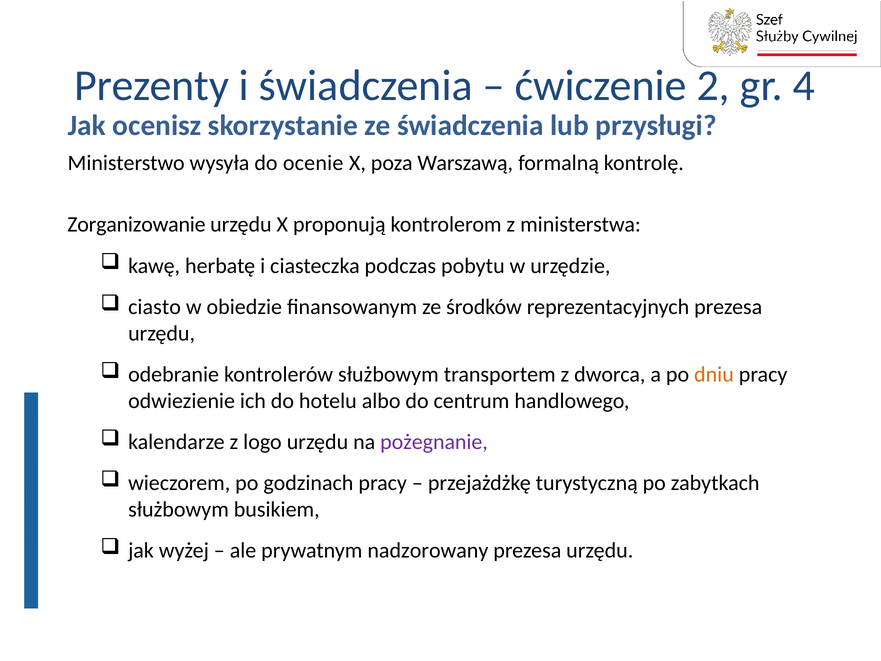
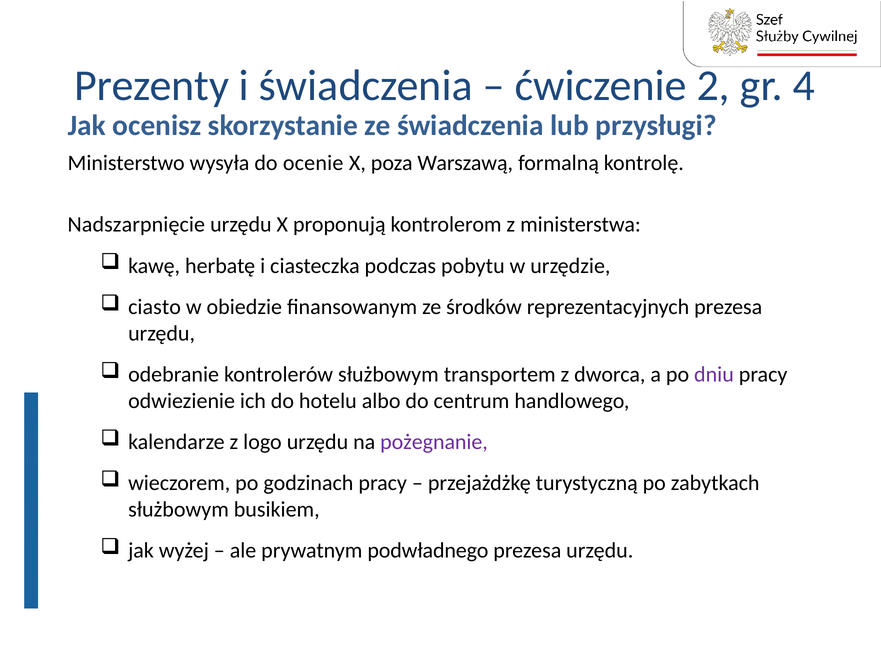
Zorganizowanie: Zorganizowanie -> Nadszarpnięcie (136, 225)
dniu colour: orange -> purple (714, 374)
nadzorowany: nadzorowany -> podwładnego (428, 550)
